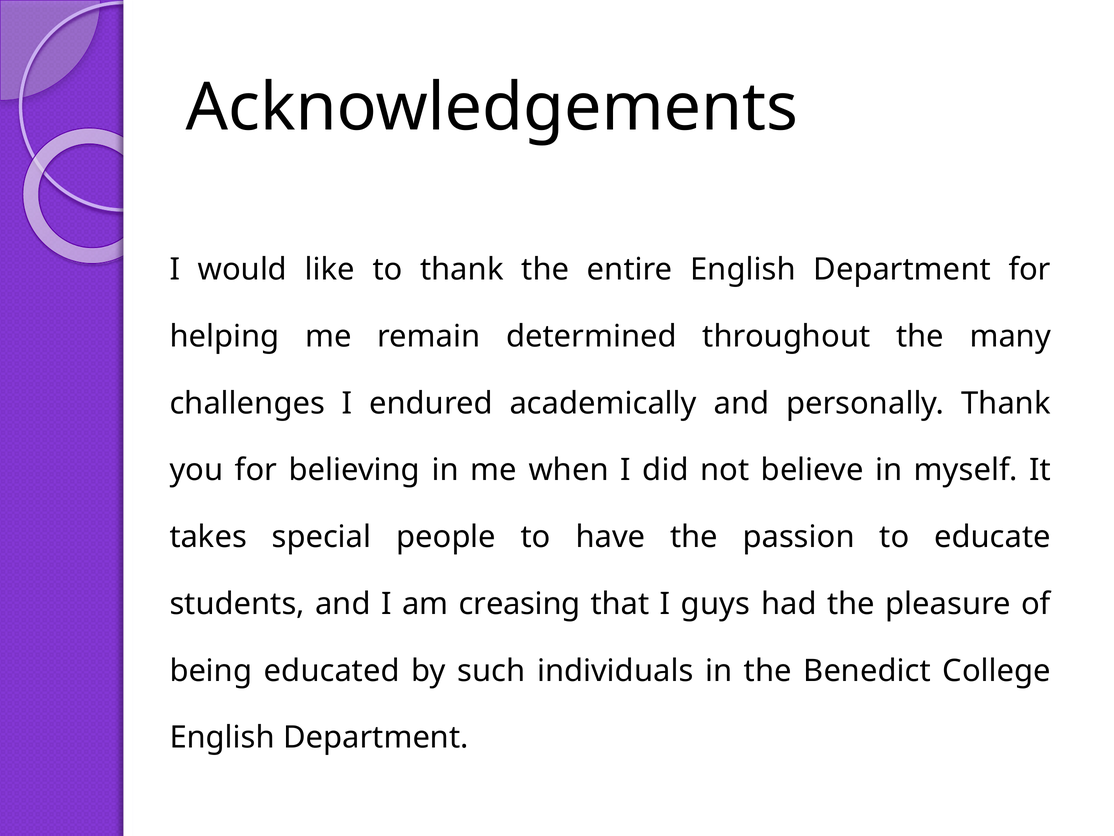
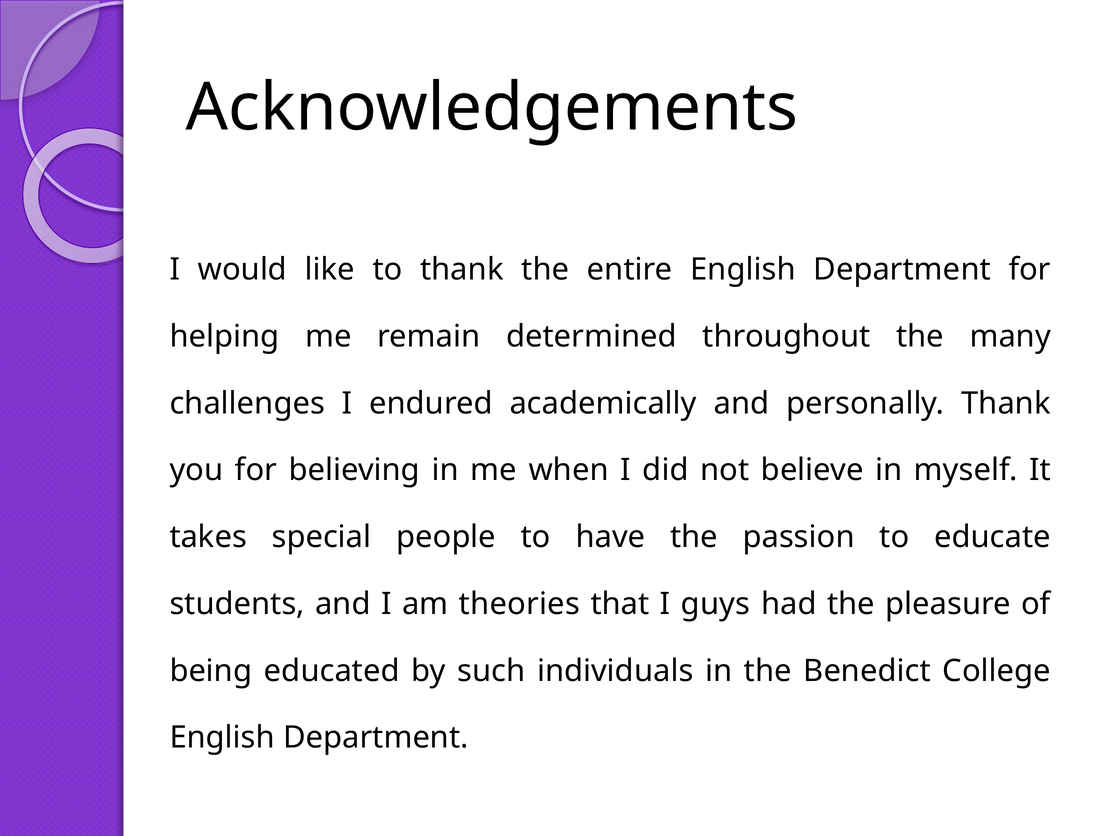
creasing: creasing -> theories (519, 604)
